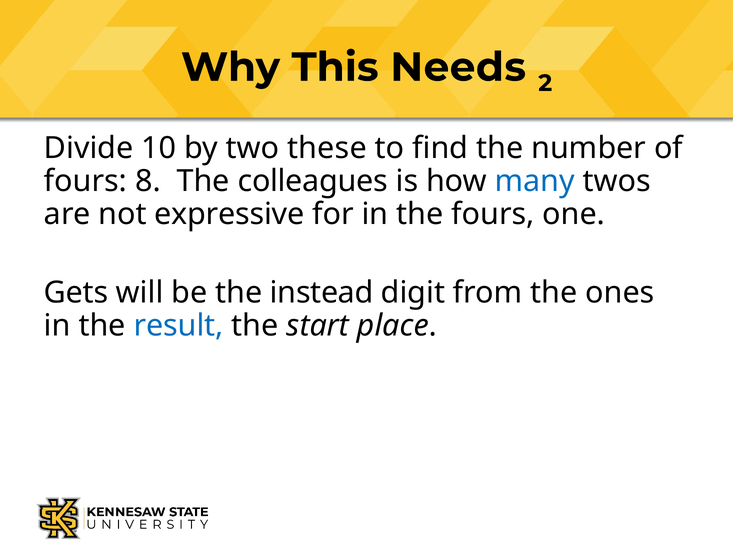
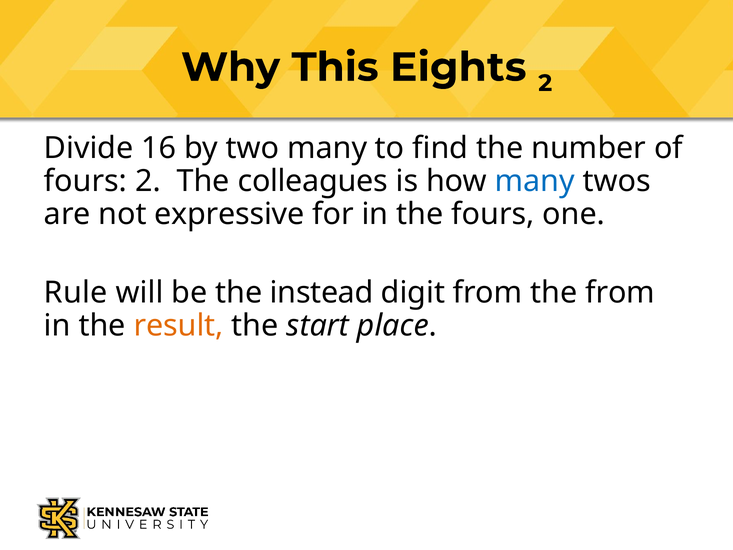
Needs: Needs -> Eights (458, 67)
10: 10 -> 16 (159, 148)
two these: these -> many (327, 148)
fours 8: 8 -> 2 (148, 181)
Gets: Gets -> Rule (76, 292)
the ones: ones -> from (620, 292)
result colour: blue -> orange (179, 325)
